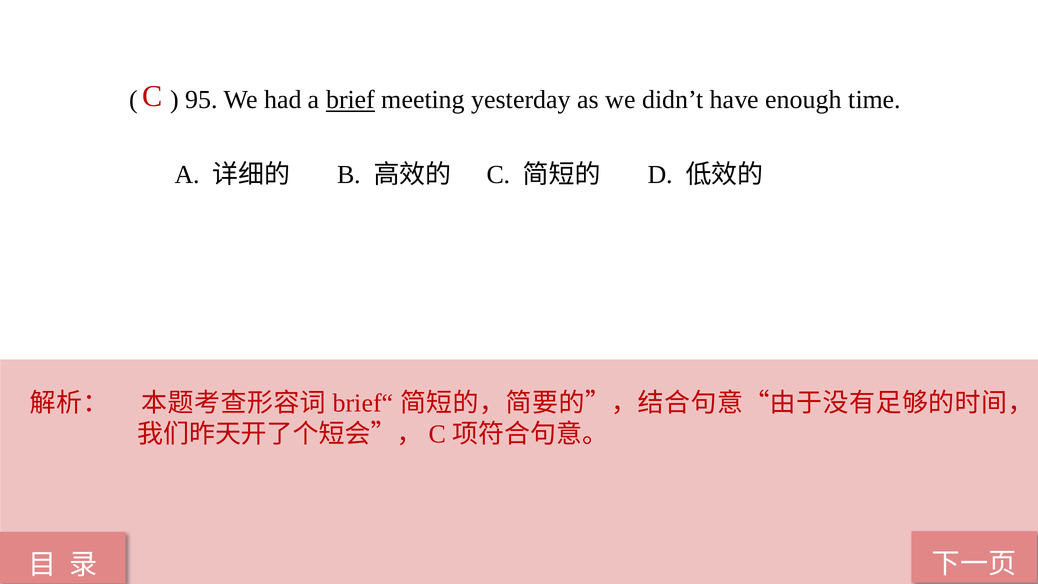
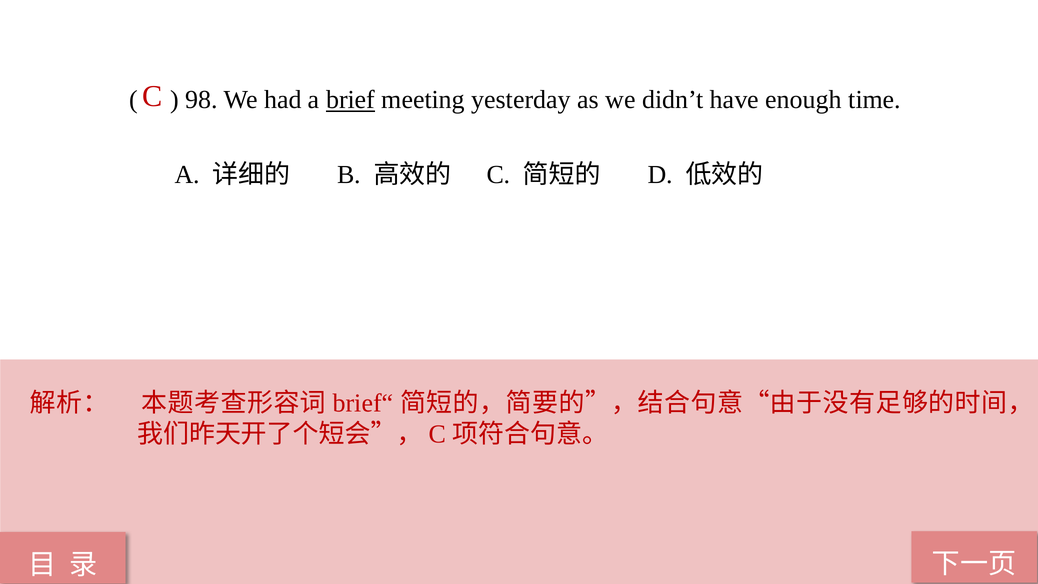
95: 95 -> 98 (201, 100)
